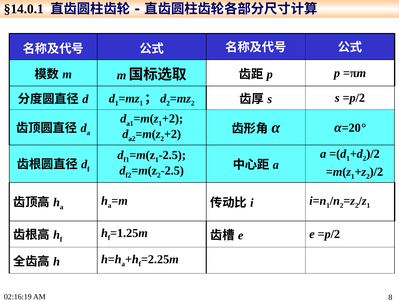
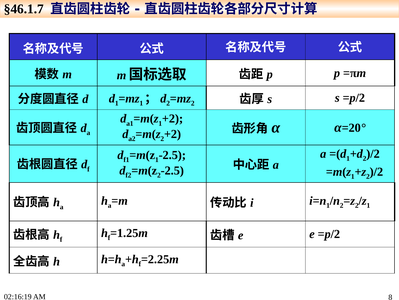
§14.0.1: §14.0.1 -> §46.1.7 (24, 9)
